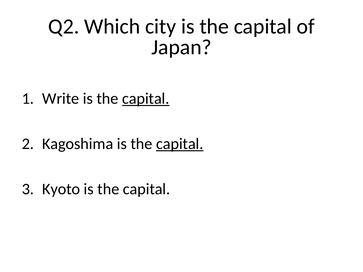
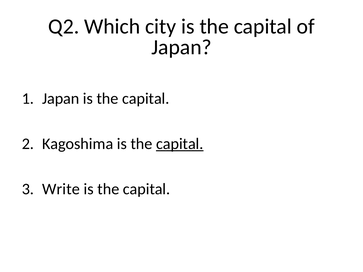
Write: Write -> Japan (61, 99)
capital underline: present -> none (146, 99)
Kyoto: Kyoto -> Write (61, 189)
